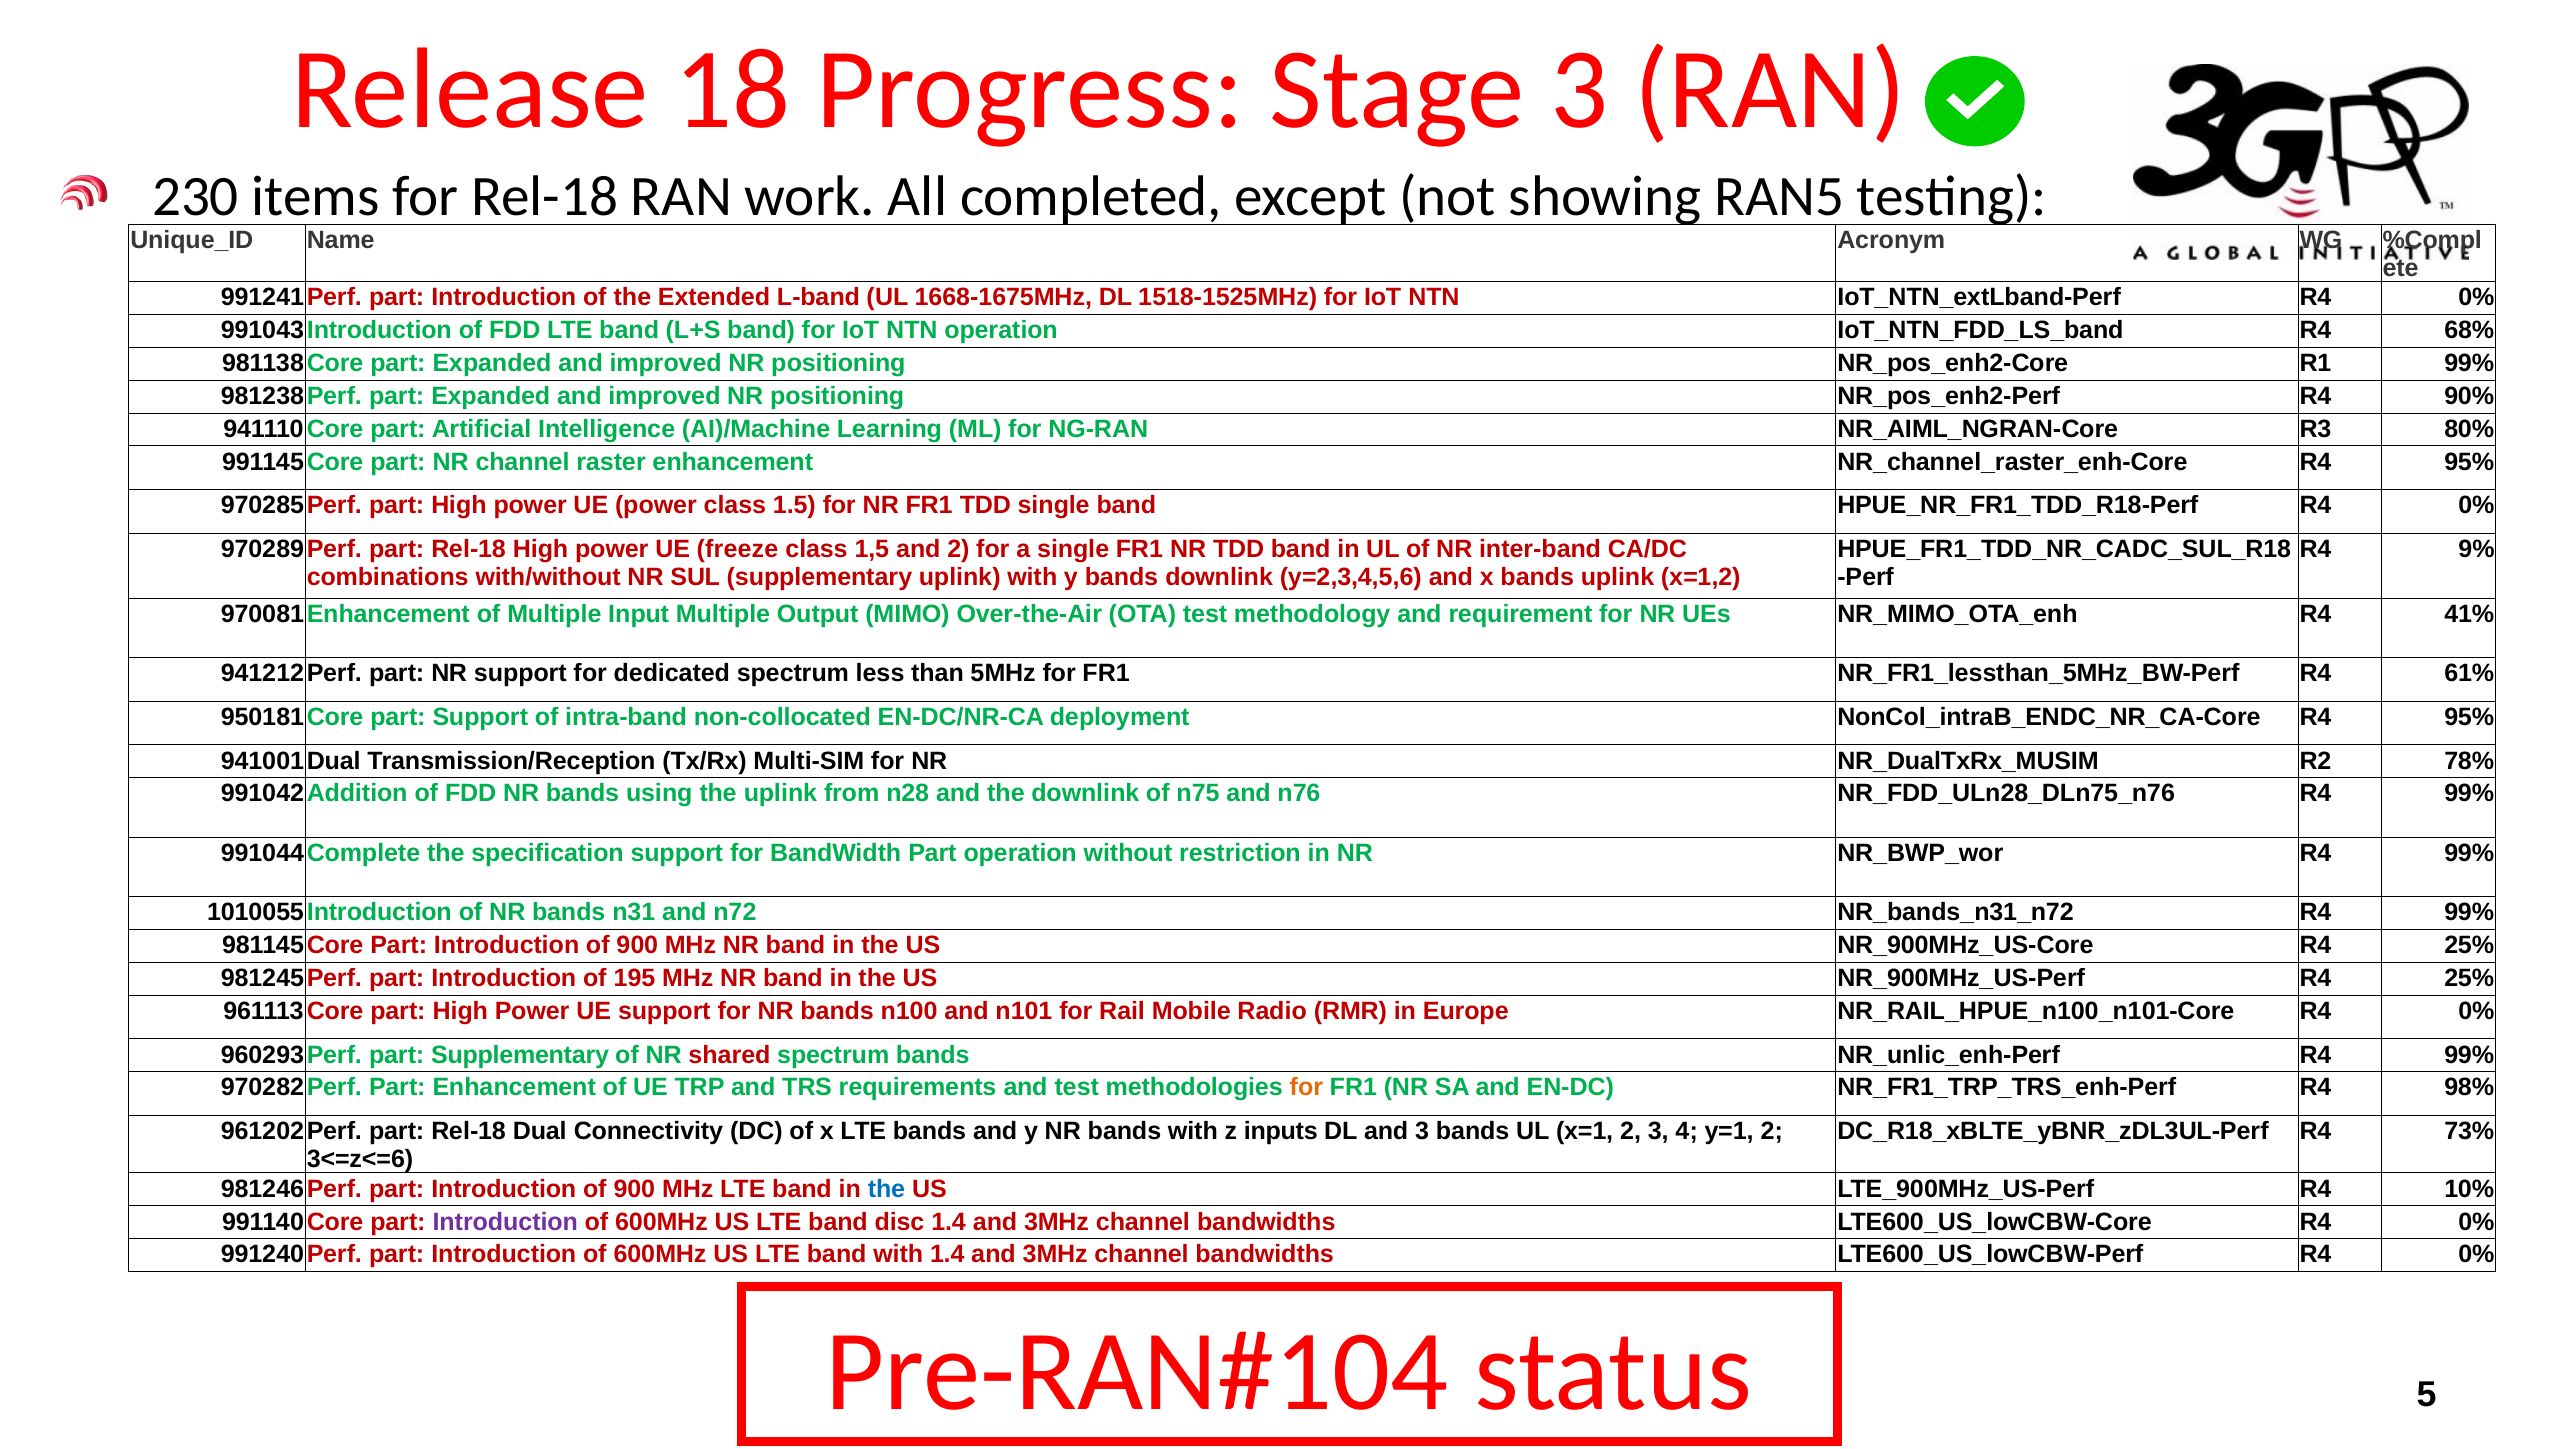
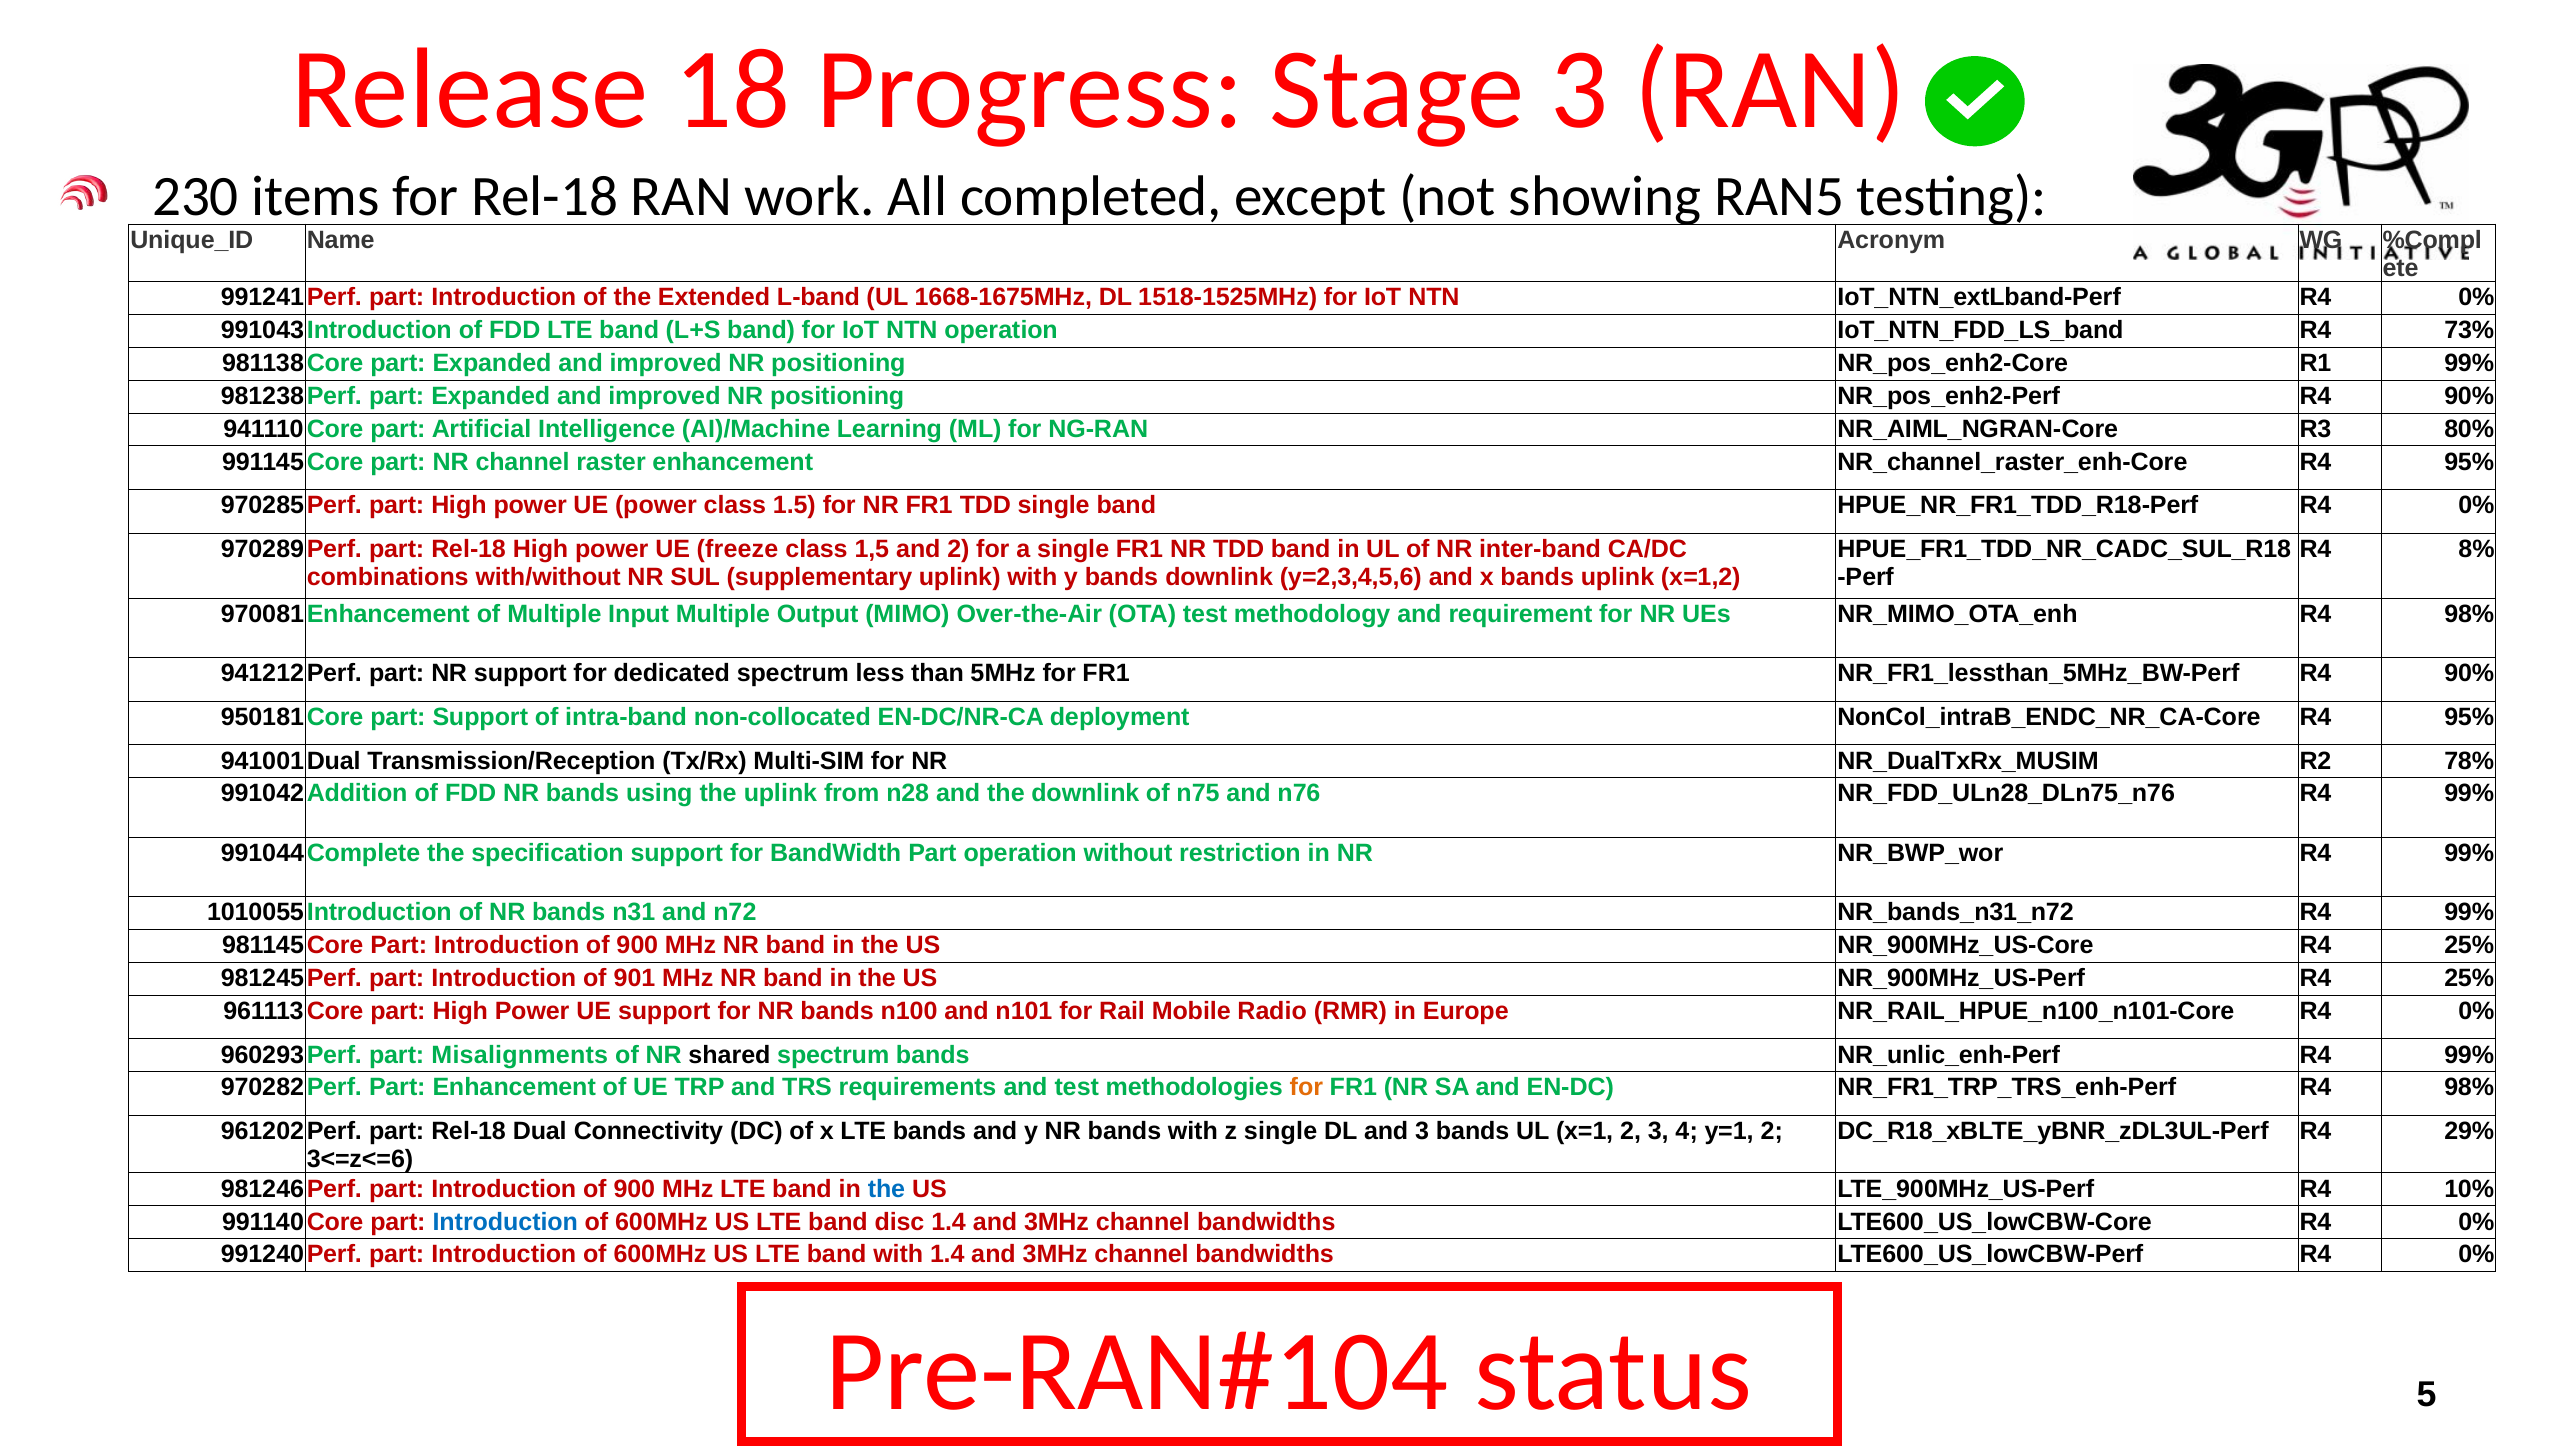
68%: 68% -> 73% (2469, 330)
9%: 9% -> 8% (2476, 549)
41%: 41% -> 98% (2469, 614)
61%: 61% -> 90% (2469, 673)
195: 195 -> 901 (634, 978)
part Supplementary: Supplementary -> Misalignments (520, 1055)
shared colour: red -> black (729, 1055)
z inputs: inputs -> single (1281, 1131)
73%: 73% -> 29% (2469, 1131)
Introduction colour: purple -> blue (505, 1222)
